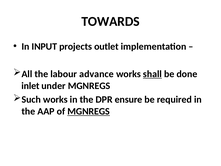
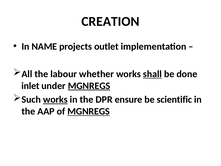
TOWARDS: TOWARDS -> CREATION (110, 21)
INPUT: INPUT -> NAME (44, 46)
advance: advance -> whether (97, 74)
MGNREGS underline: none -> present (89, 86)
works underline: none -> present (55, 99)
required: required -> scientific (174, 99)
